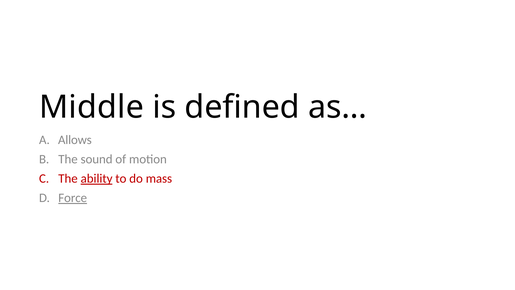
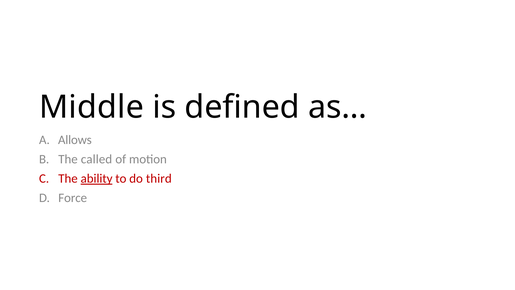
sound: sound -> called (97, 159)
mass: mass -> third (159, 178)
Force underline: present -> none (73, 198)
